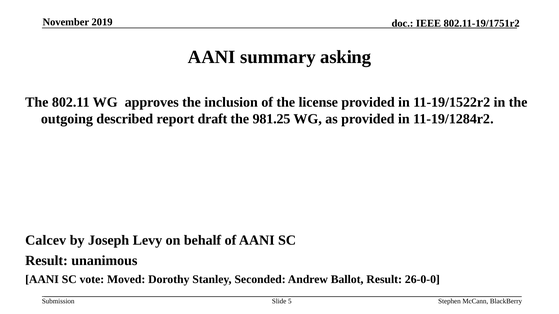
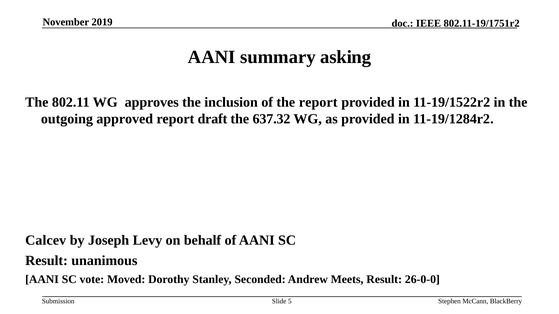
the license: license -> report (318, 102)
described: described -> approved (125, 119)
981.25: 981.25 -> 637.32 (271, 119)
Ballot: Ballot -> Meets (347, 280)
